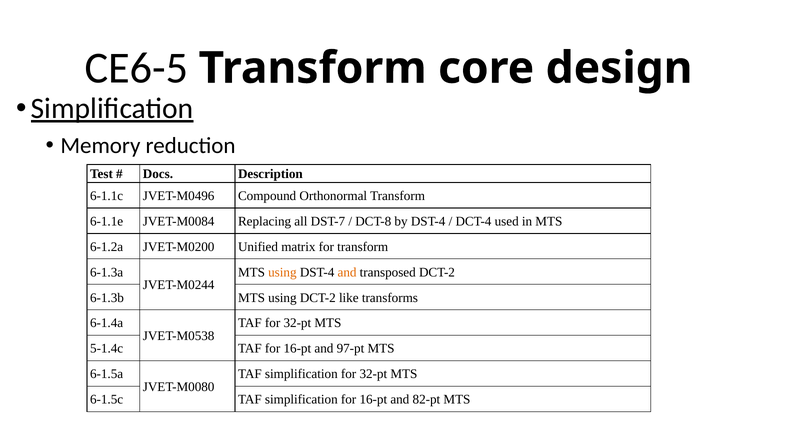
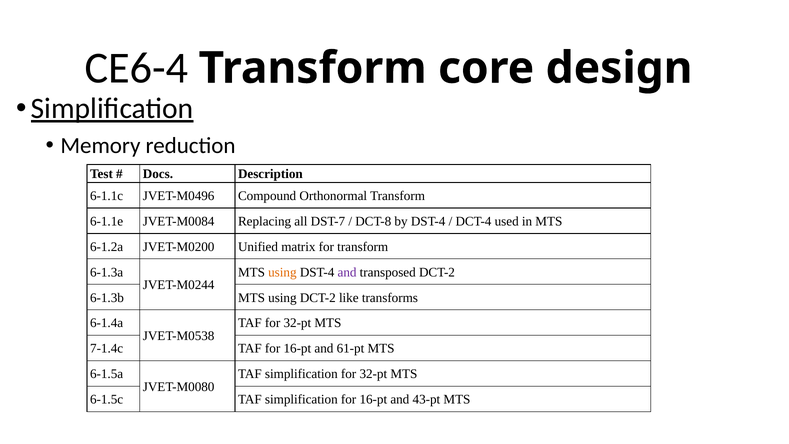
CE6-5: CE6-5 -> CE6-4 (137, 68)
and colour: orange -> purple (347, 272)
5-1.4c: 5-1.4c -> 7-1.4c (107, 348)
97-pt: 97-pt -> 61-pt (350, 348)
82-pt: 82-pt -> 43-pt (426, 399)
